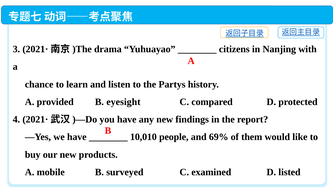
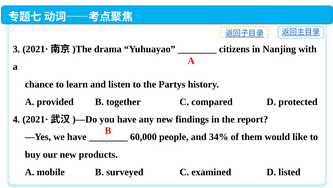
eyesight: eyesight -> together (123, 102)
10,010: 10,010 -> 60,000 (143, 136)
69%: 69% -> 34% (219, 136)
